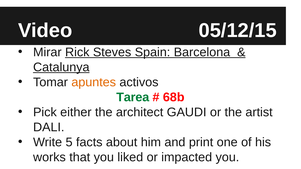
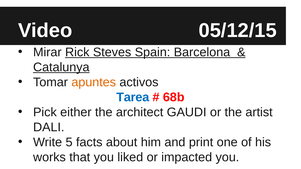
Tarea colour: green -> blue (133, 97)
